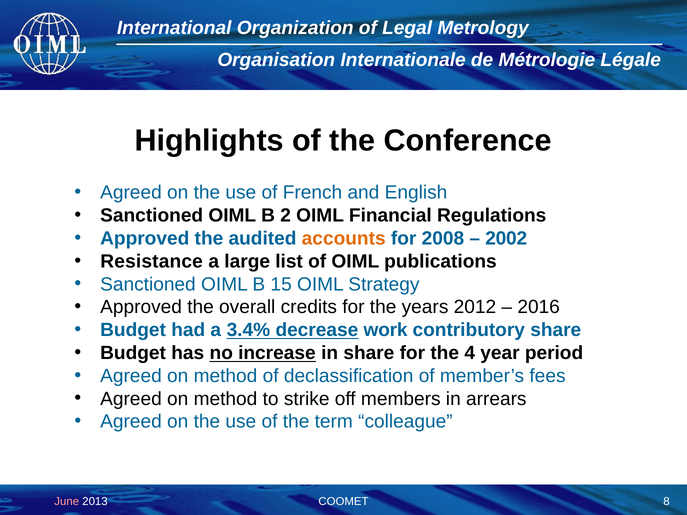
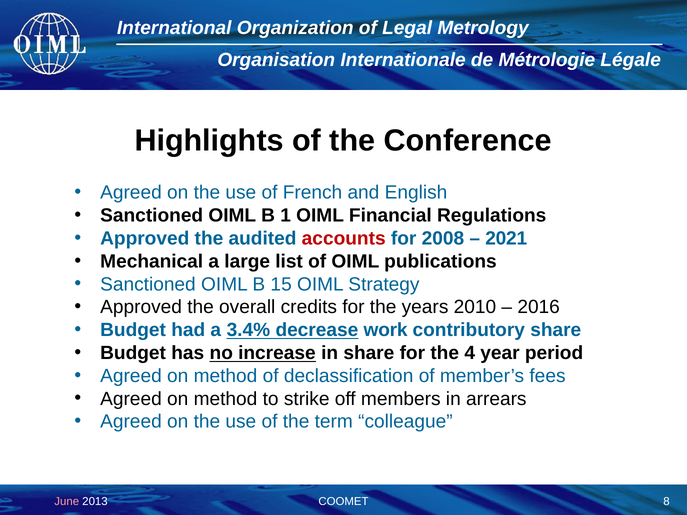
2: 2 -> 1 (286, 216)
accounts colour: orange -> red (344, 239)
2002: 2002 -> 2021 (506, 239)
Resistance: Resistance -> Mechanical (152, 261)
2012: 2012 -> 2010 (475, 307)
